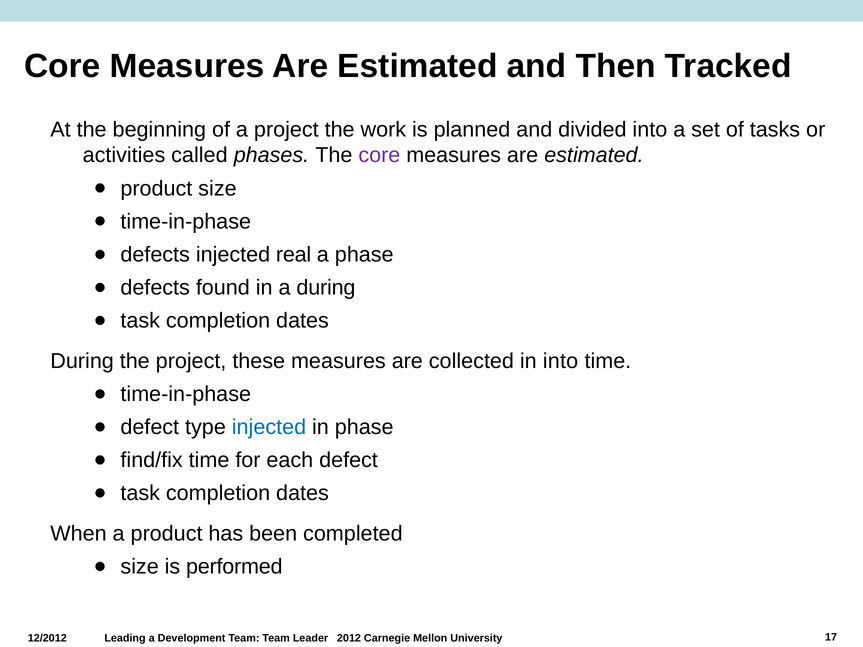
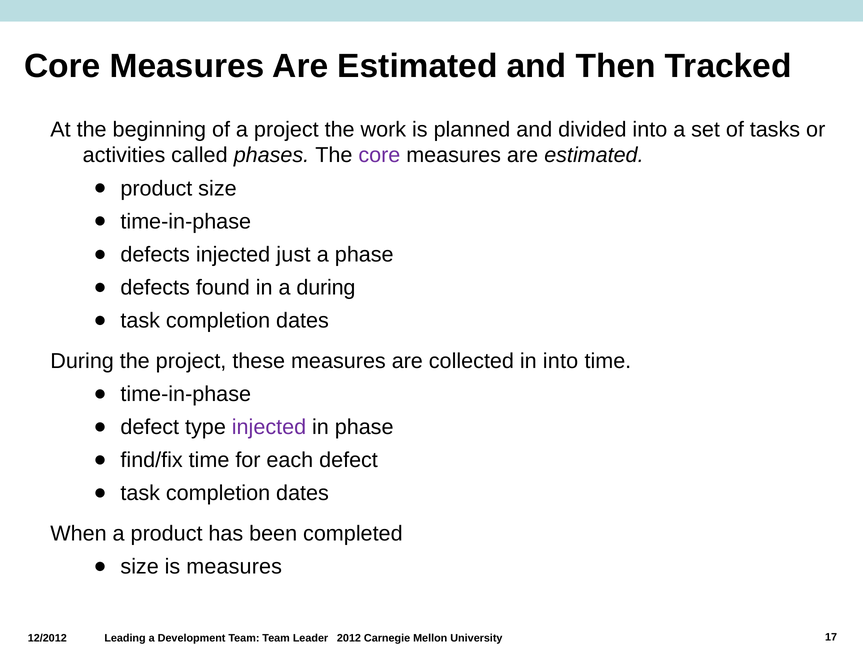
real: real -> just (293, 255)
injected colour: blue -> purple (269, 427)
is performed: performed -> measures (234, 567)
